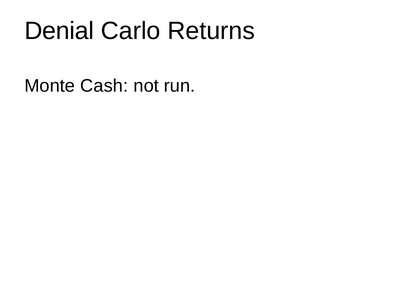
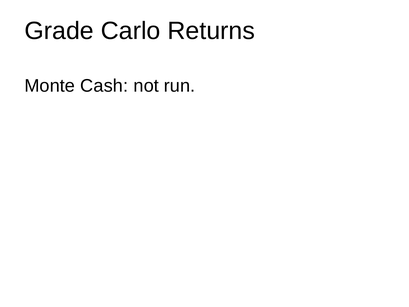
Denial: Denial -> Grade (59, 31)
